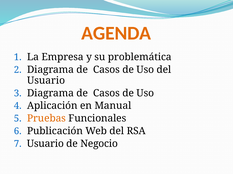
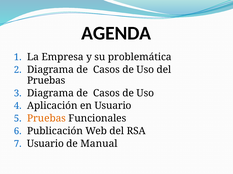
AGENDA colour: orange -> black (116, 33)
Usuario: Usuario -> Pruebas (46, 81)
en Manual: Manual -> Usuario (113, 106)
Negocio: Negocio -> Manual (99, 144)
